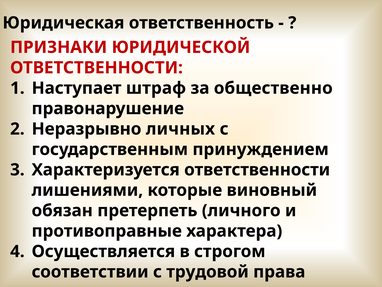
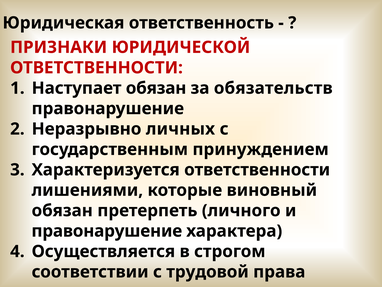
Наступает штраф: штраф -> обязан (156, 88)
общественно: общественно -> обязательств (273, 88)
противоправные: противоправные -> правонарушение (107, 231)
